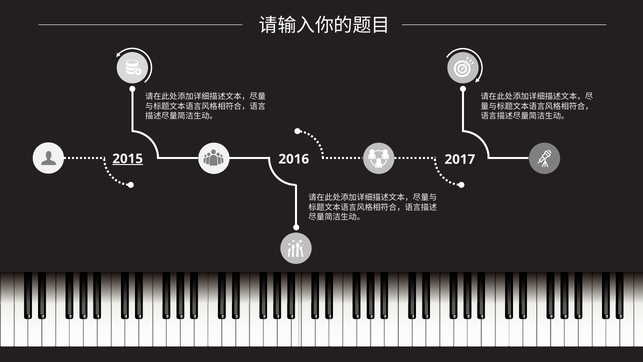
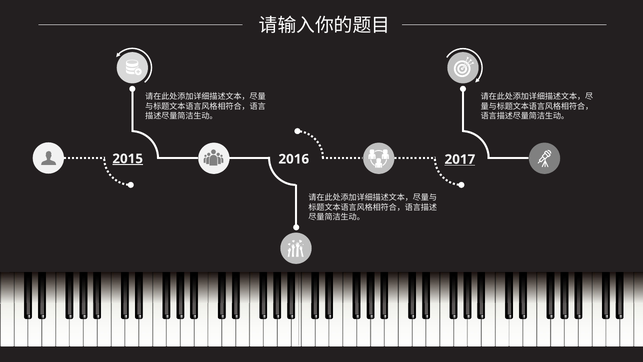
2017 underline: none -> present (460, 159)
